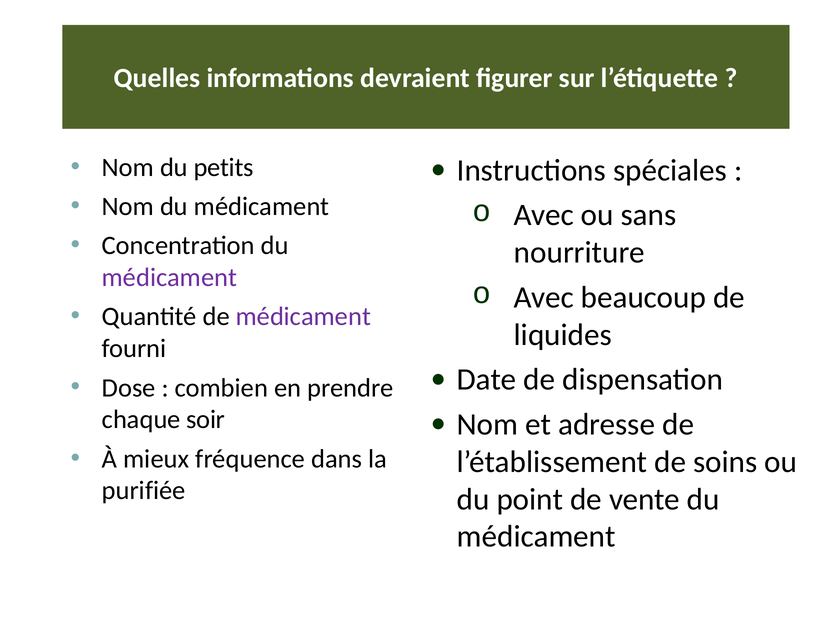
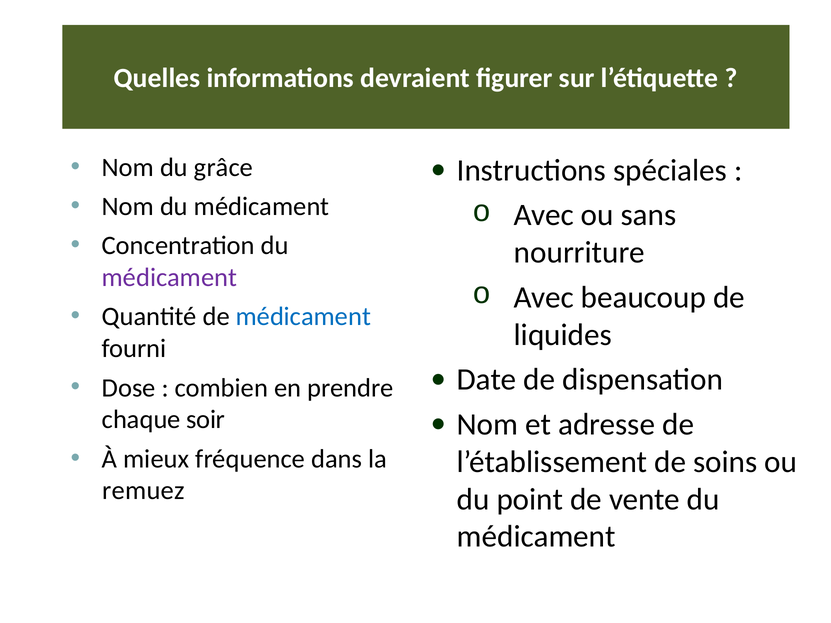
petits: petits -> grâce (224, 167)
médicament colour: purple -> blue (303, 317)
purifiée: purifiée -> remuez (144, 491)
